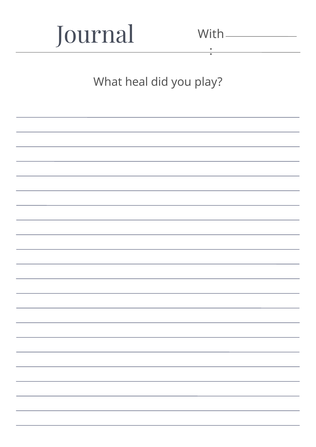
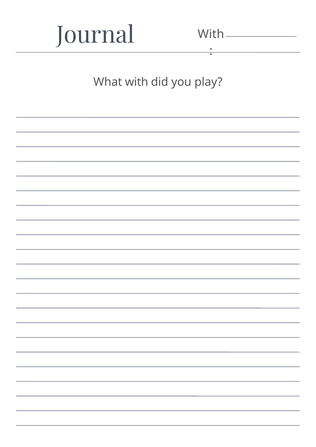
What heal: heal -> with (137, 82)
